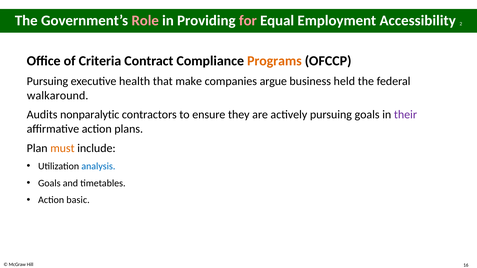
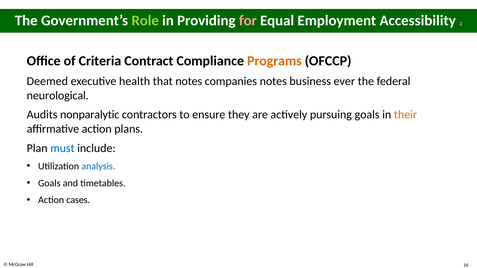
Role colour: pink -> light green (145, 21)
Pursuing: Pursuing -> Deemed (47, 81)
that make: make -> notes (189, 81)
companies argue: argue -> notes (273, 81)
held: held -> ever (344, 81)
walkaround: walkaround -> neurological (58, 96)
their colour: purple -> orange (405, 115)
must colour: orange -> blue (62, 148)
basic: basic -> cases (78, 200)
